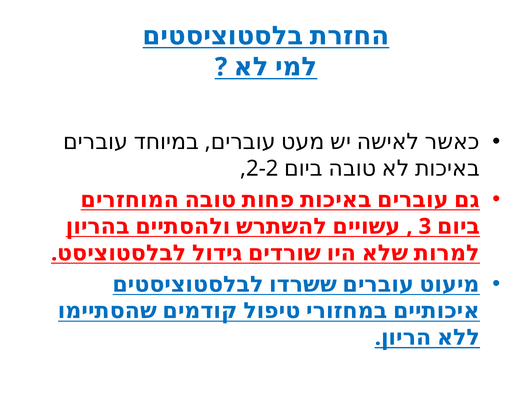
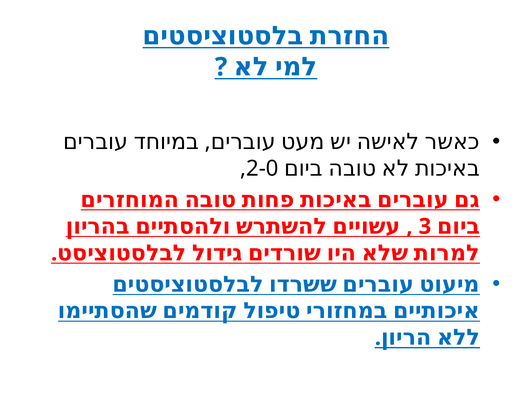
2-2: 2-2 -> 2-0 (262, 169)
